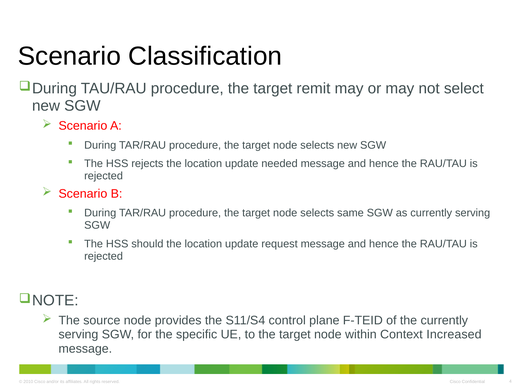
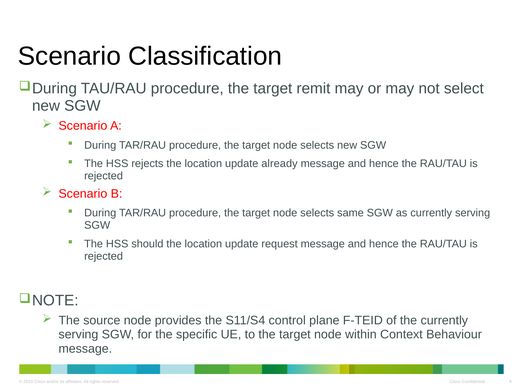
needed: needed -> already (279, 164)
Increased: Increased -> Behaviour (454, 335)
